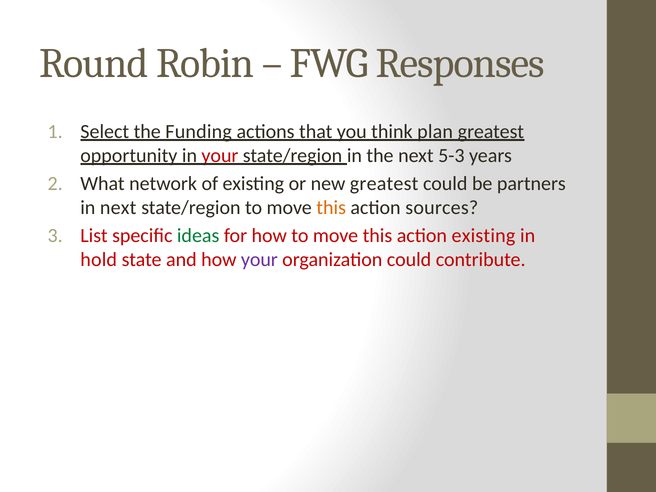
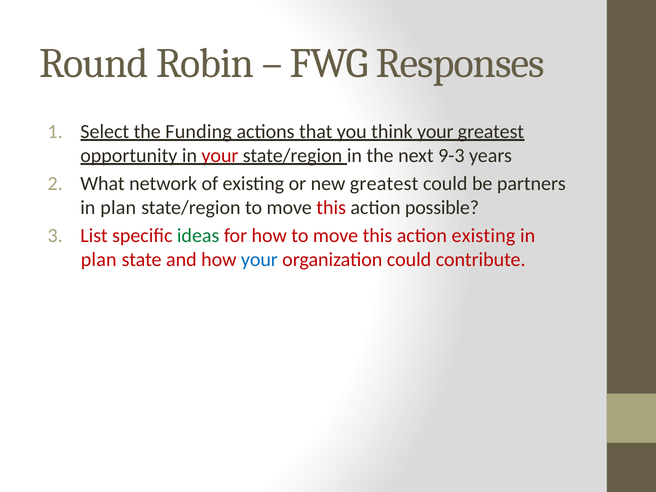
think plan: plan -> your (435, 132)
5-3: 5-3 -> 9-3 (451, 156)
next: next -> plan (118, 208)
this colour: orange -> red (331, 208)
sources: sources -> possible (442, 208)
hold: hold -> plan (99, 260)
your colour: purple -> blue (259, 260)
